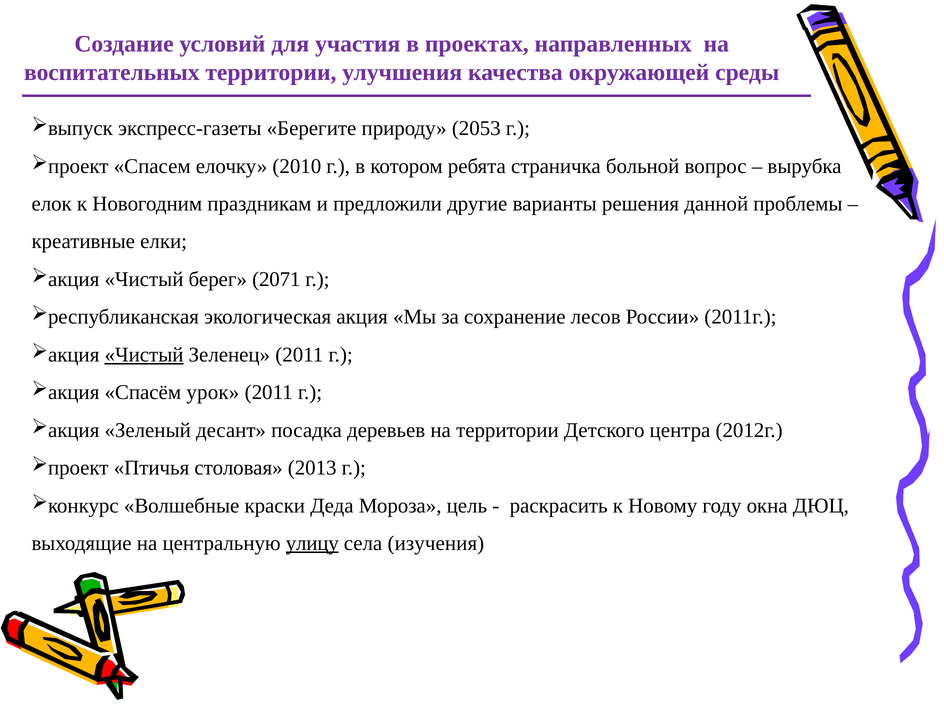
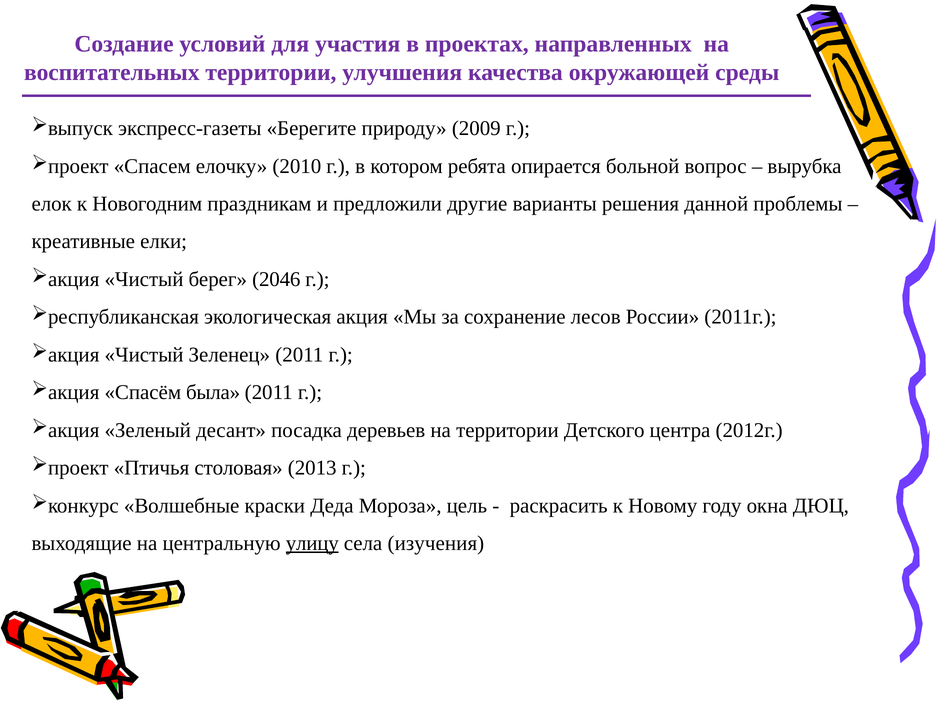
2053: 2053 -> 2009 (476, 128)
страничка: страничка -> опирается (556, 166)
2071: 2071 -> 2046 (276, 279)
Чистый underline: present -> none (144, 355)
урок: урок -> была (213, 392)
